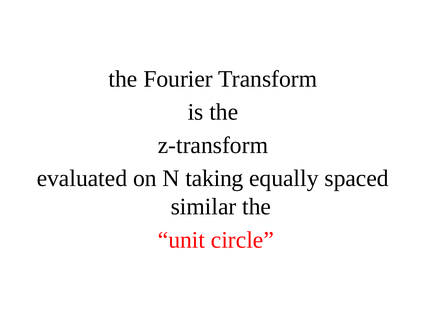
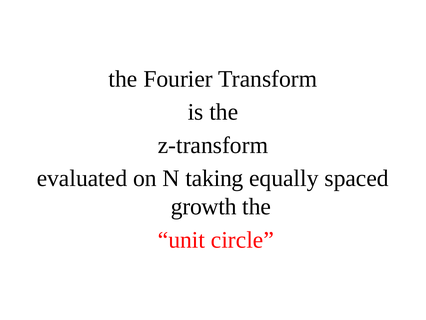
similar: similar -> growth (204, 207)
